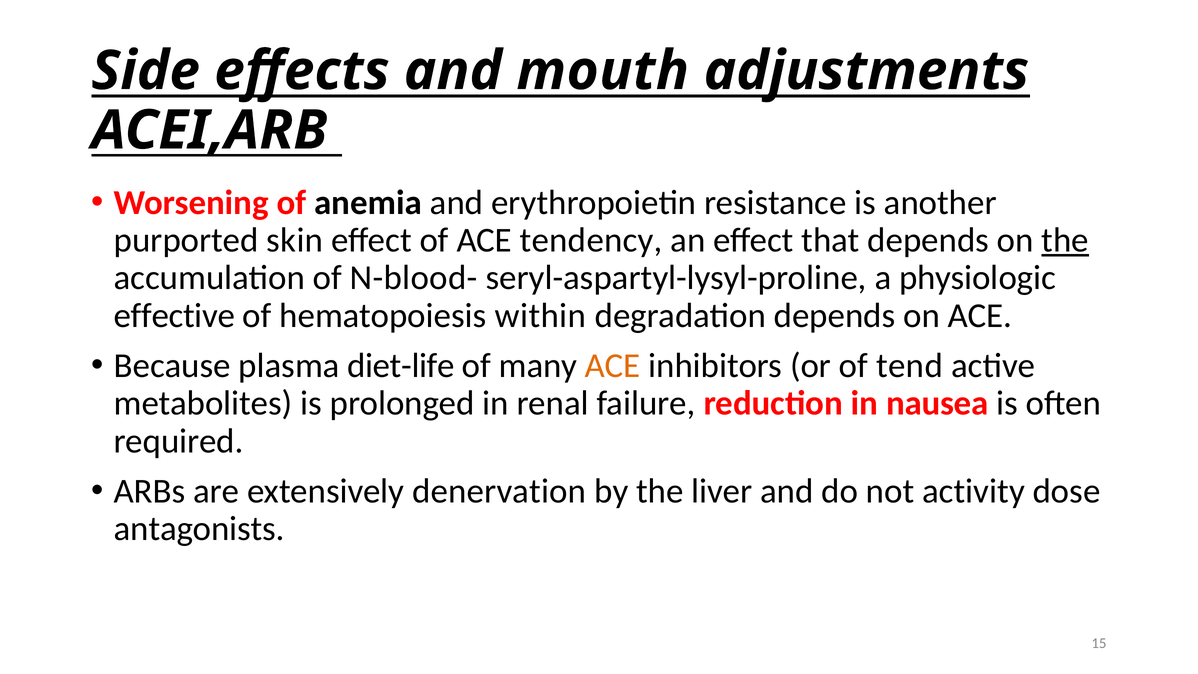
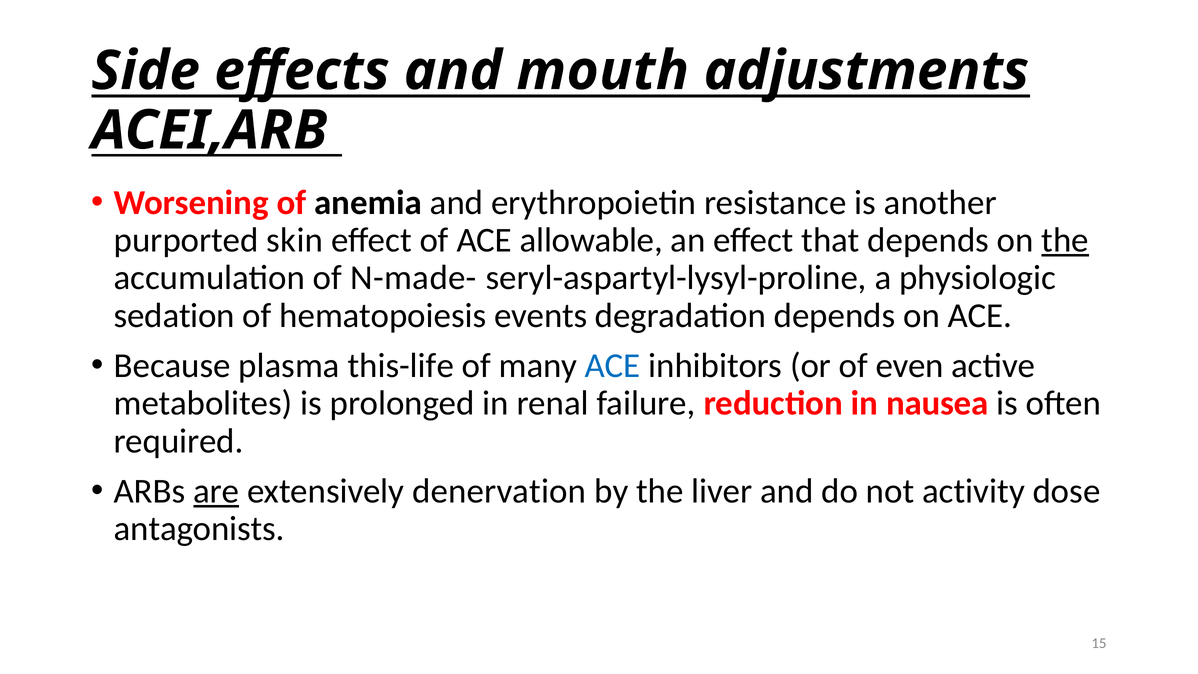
tendency: tendency -> allowable (591, 240)
N-blood-: N-blood- -> N-made- (414, 278)
effective: effective -> sedation (174, 315)
within: within -> events (541, 315)
diet-life: diet-life -> this-life (401, 366)
ACE colour: orange -> blue (613, 366)
tend: tend -> even (910, 366)
are underline: none -> present (216, 491)
